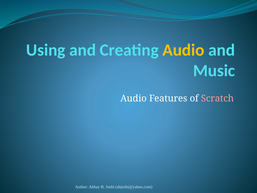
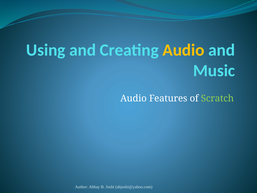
Scratch colour: pink -> light green (217, 98)
